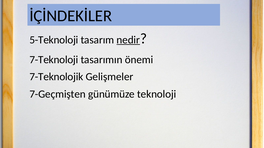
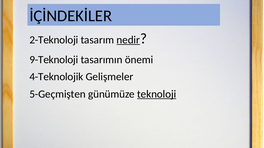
5-Teknoloji: 5-Teknoloji -> 2-Teknoloji (54, 40)
7-Teknoloji: 7-Teknoloji -> 9-Teknoloji (54, 60)
7-Teknolojik: 7-Teknolojik -> 4-Teknolojik (56, 77)
7-Geçmişten: 7-Geçmişten -> 5-Geçmişten (58, 94)
teknoloji underline: none -> present (157, 94)
